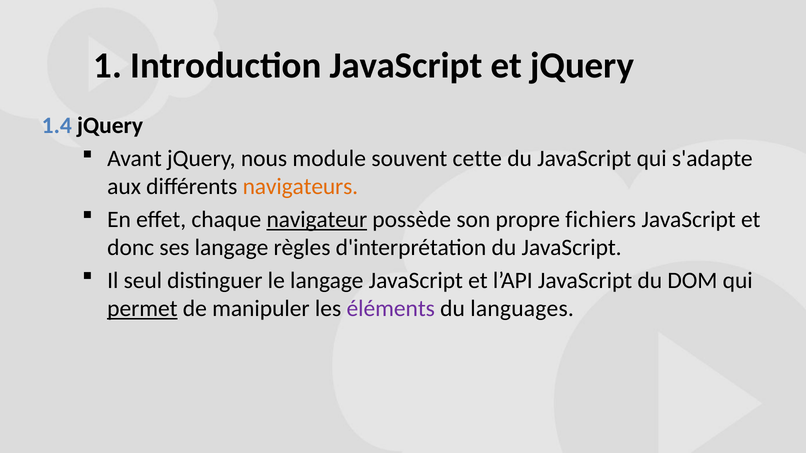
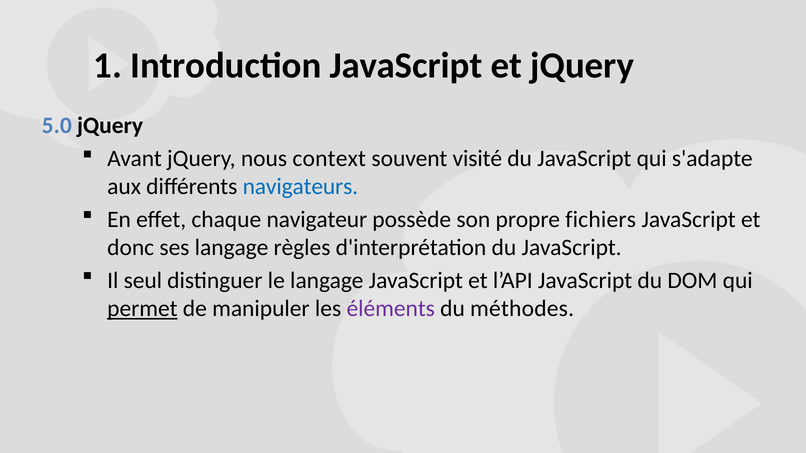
1.4: 1.4 -> 5.0 (57, 126)
module: module -> context (329, 159)
cette: cette -> visité (477, 159)
navigateurs colour: orange -> blue (300, 187)
navigateur underline: present -> none (317, 220)
languages: languages -> méthodes (522, 309)
